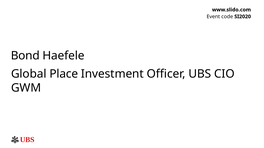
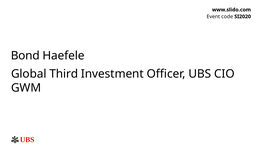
Place: Place -> Third (64, 74)
